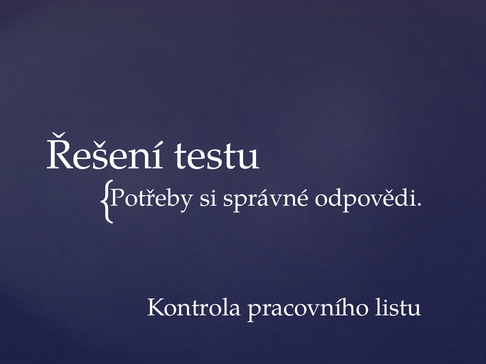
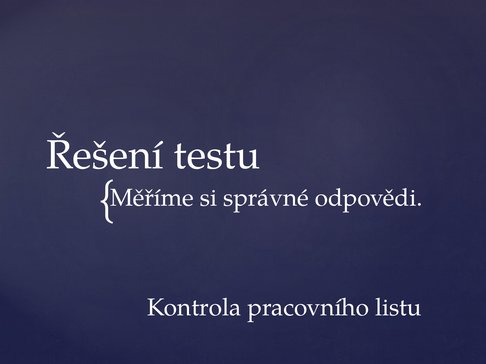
Potřeby: Potřeby -> Měříme (152, 198)
